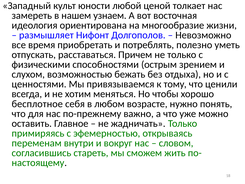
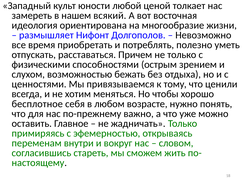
узнаем: узнаем -> всякий (110, 15)
